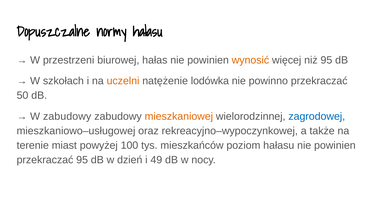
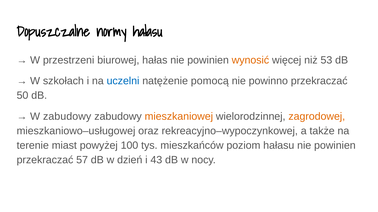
niż 95: 95 -> 53 (326, 60)
uczelni colour: orange -> blue (123, 81)
lodówka: lodówka -> pomocą (210, 81)
zagrodowej colour: blue -> orange (317, 117)
przekraczać 95: 95 -> 57 (82, 160)
49: 49 -> 43 (156, 160)
